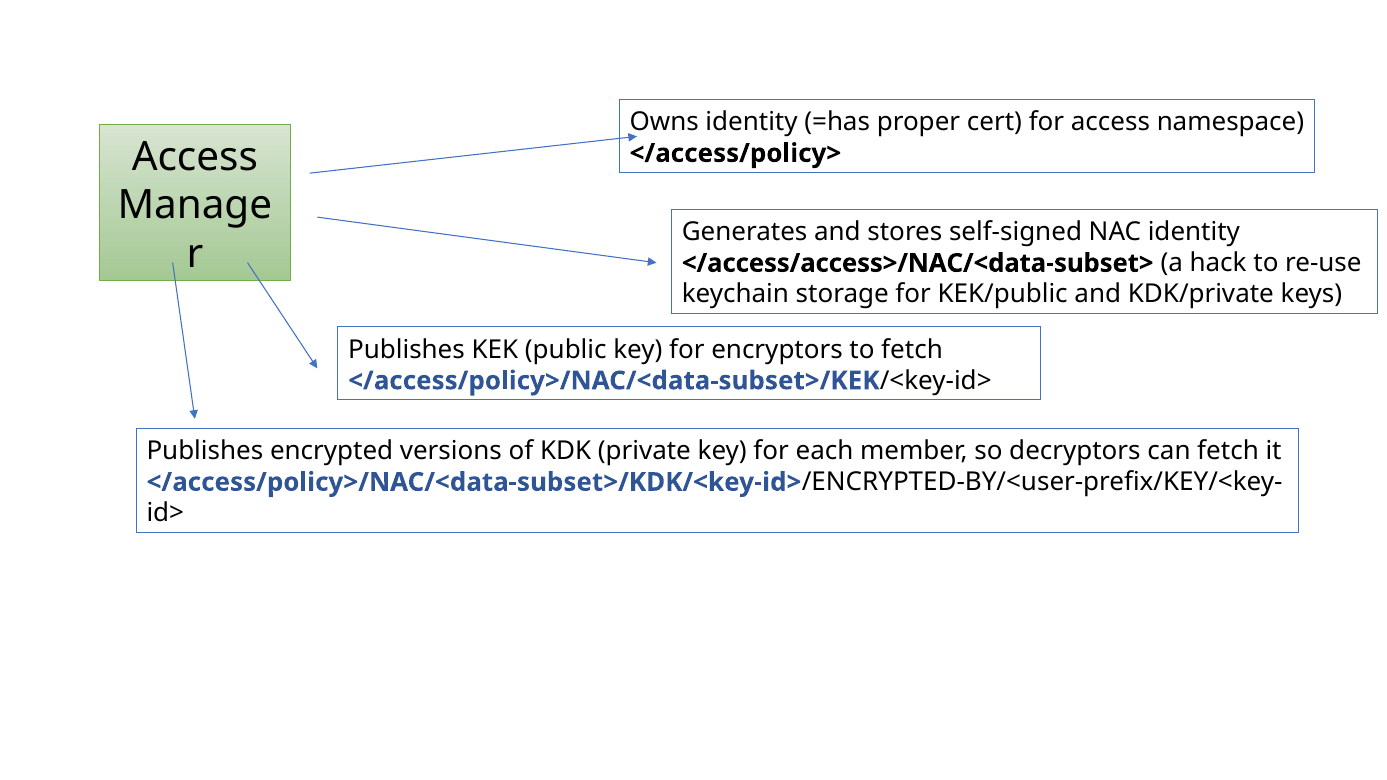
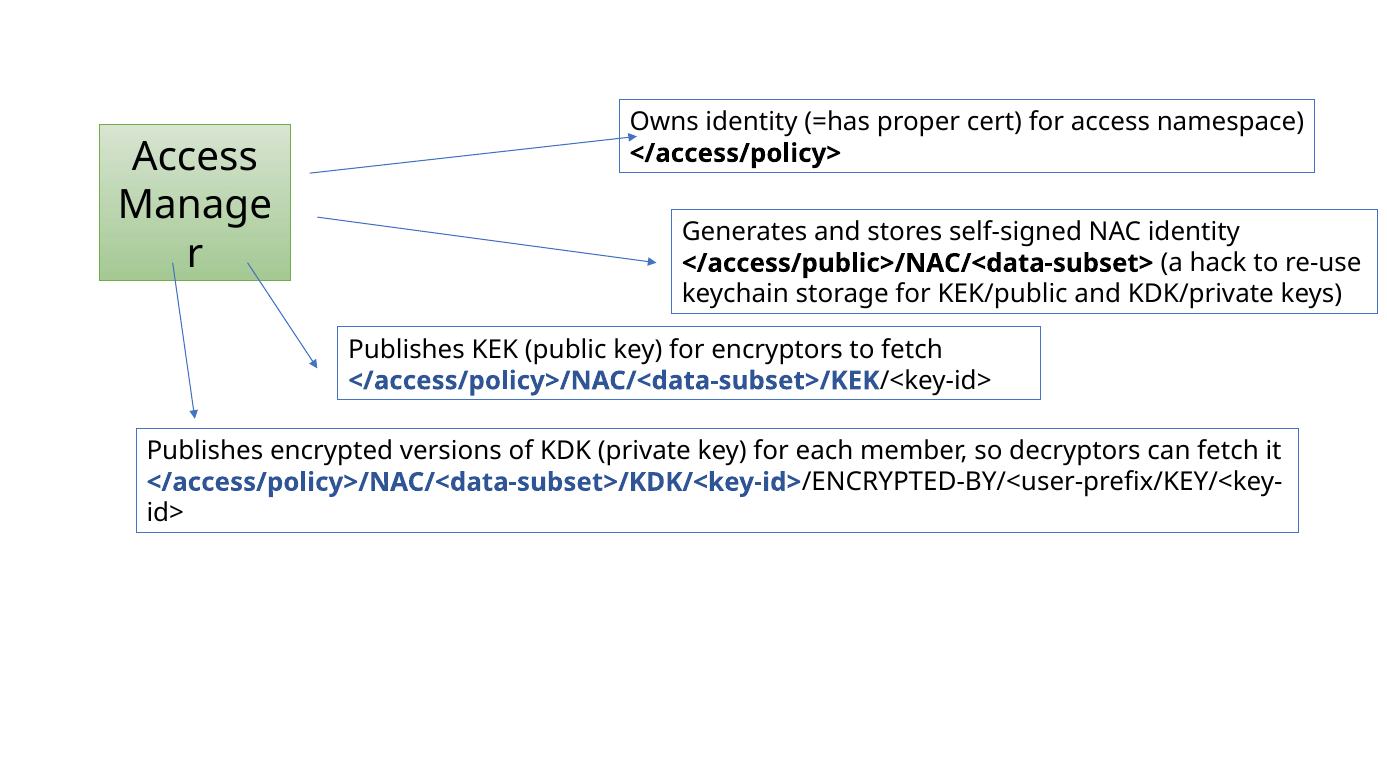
</access/access>/NAC/<data-subset>: </access/access>/NAC/<data-subset> -> </access/public>/NAC/<data-subset> (918, 263)
